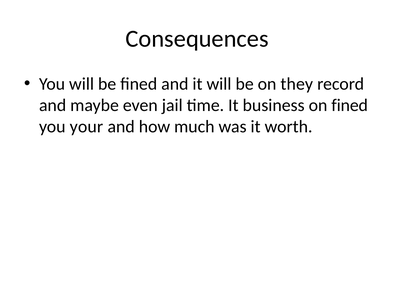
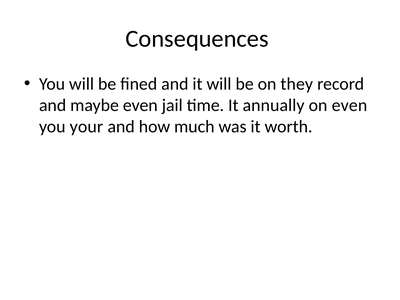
business: business -> annually (274, 105)
on fined: fined -> even (349, 105)
